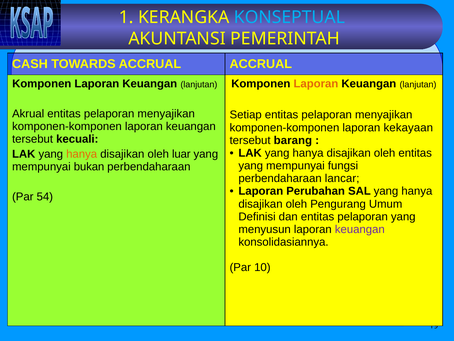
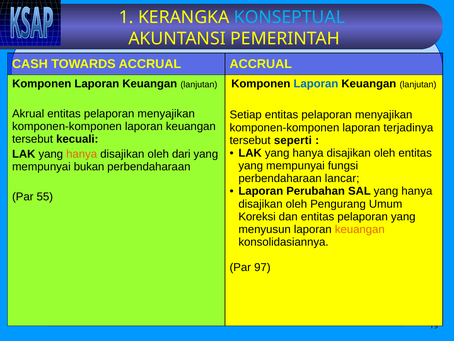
Laporan colour: orange -> blue (316, 83)
kekayaan: kekayaan -> terjadinya (408, 127)
barang: barang -> seperti (293, 140)
luar: luar -> dari (181, 154)
54: 54 -> 55 (45, 196)
Definisi: Definisi -> Koreksi (257, 216)
keuangan colour: purple -> orange (360, 229)
10: 10 -> 97 (262, 267)
